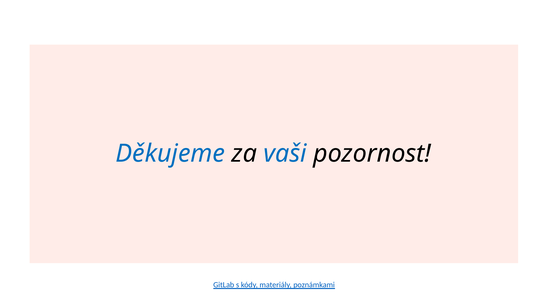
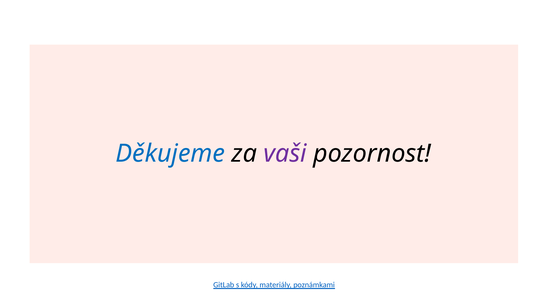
vaši colour: blue -> purple (285, 153)
